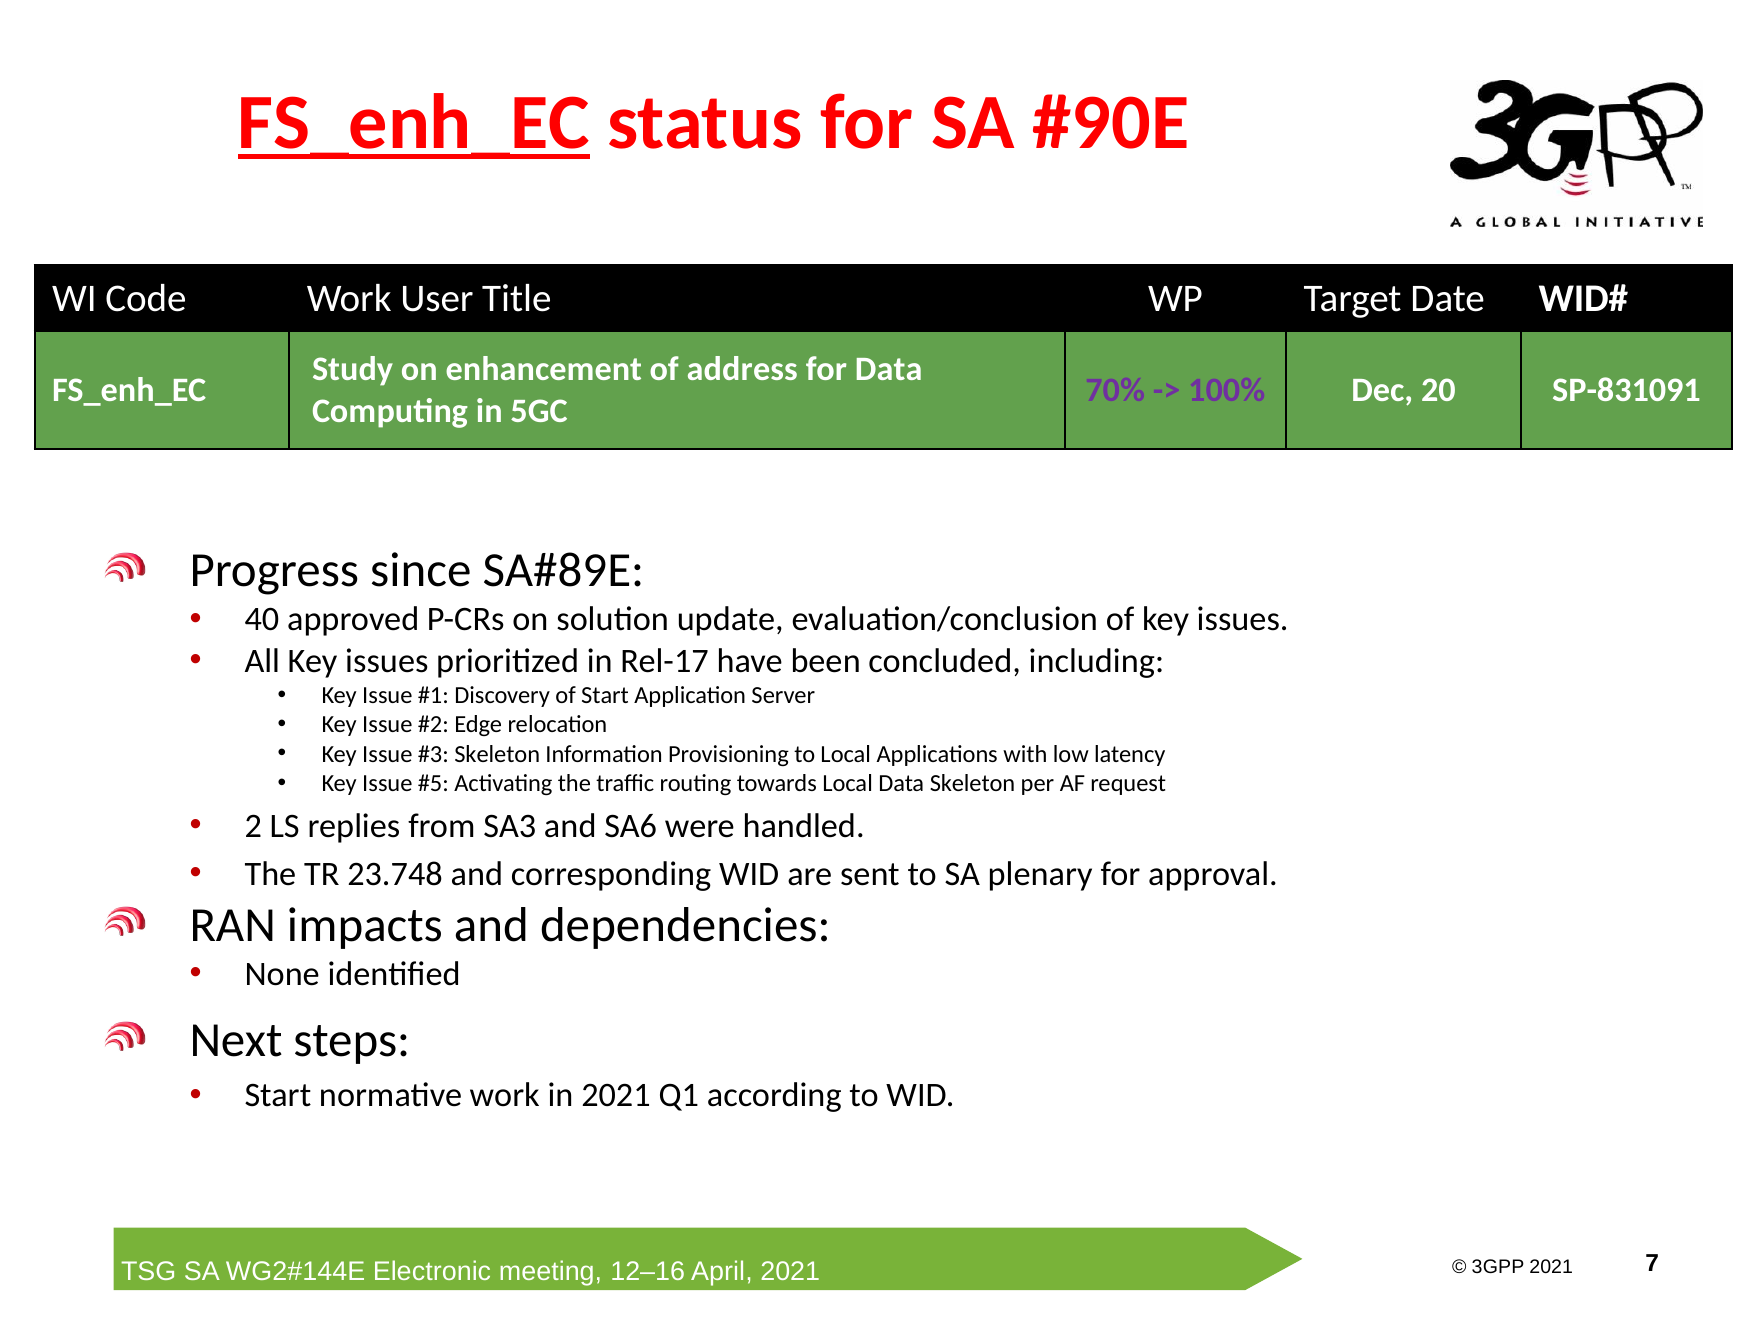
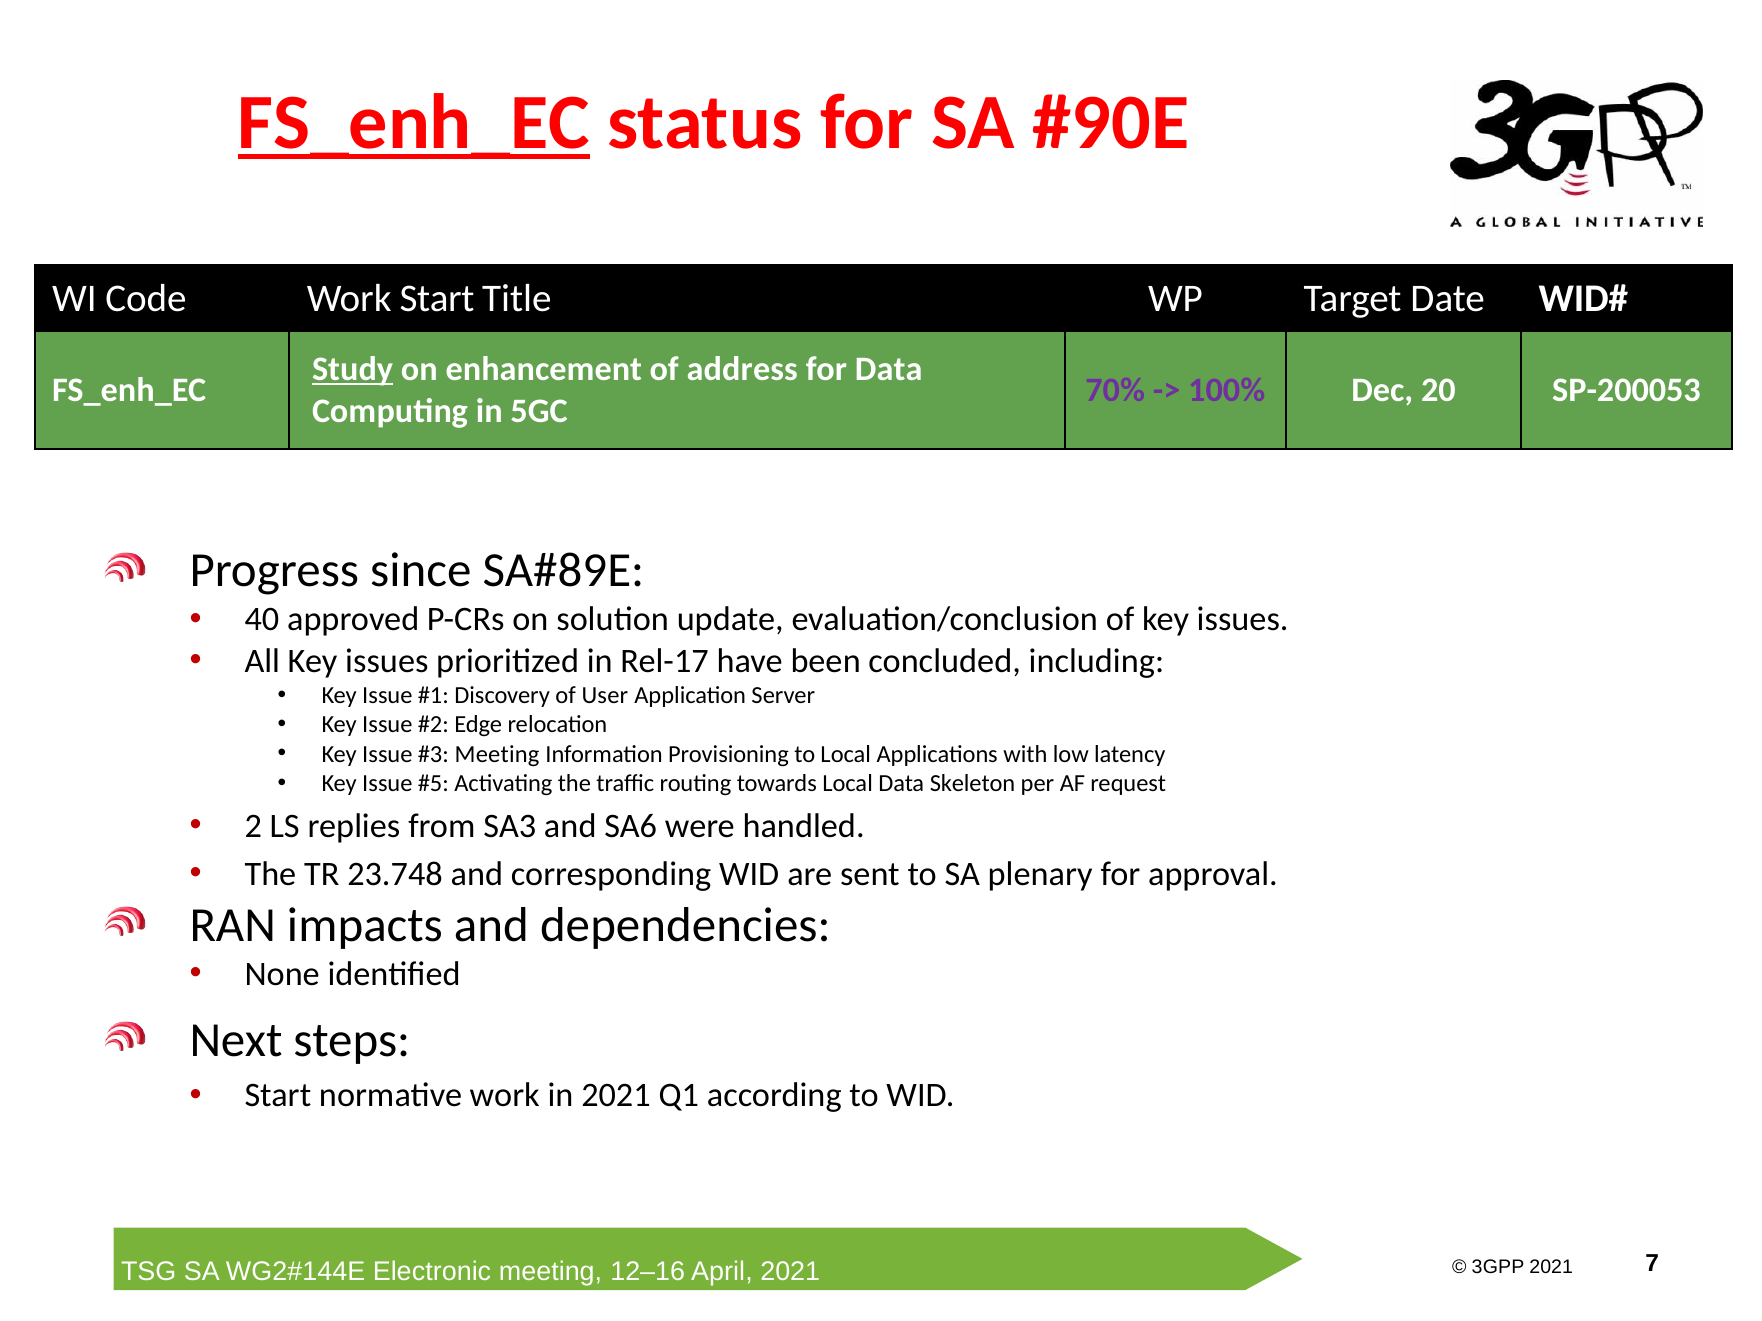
Work User: User -> Start (437, 298)
Study underline: none -> present (353, 369)
SP-831091: SP-831091 -> SP-200053 (1627, 390)
of Start: Start -> User (605, 696)
Skeleton: Skeleton -> Meeting (497, 754)
